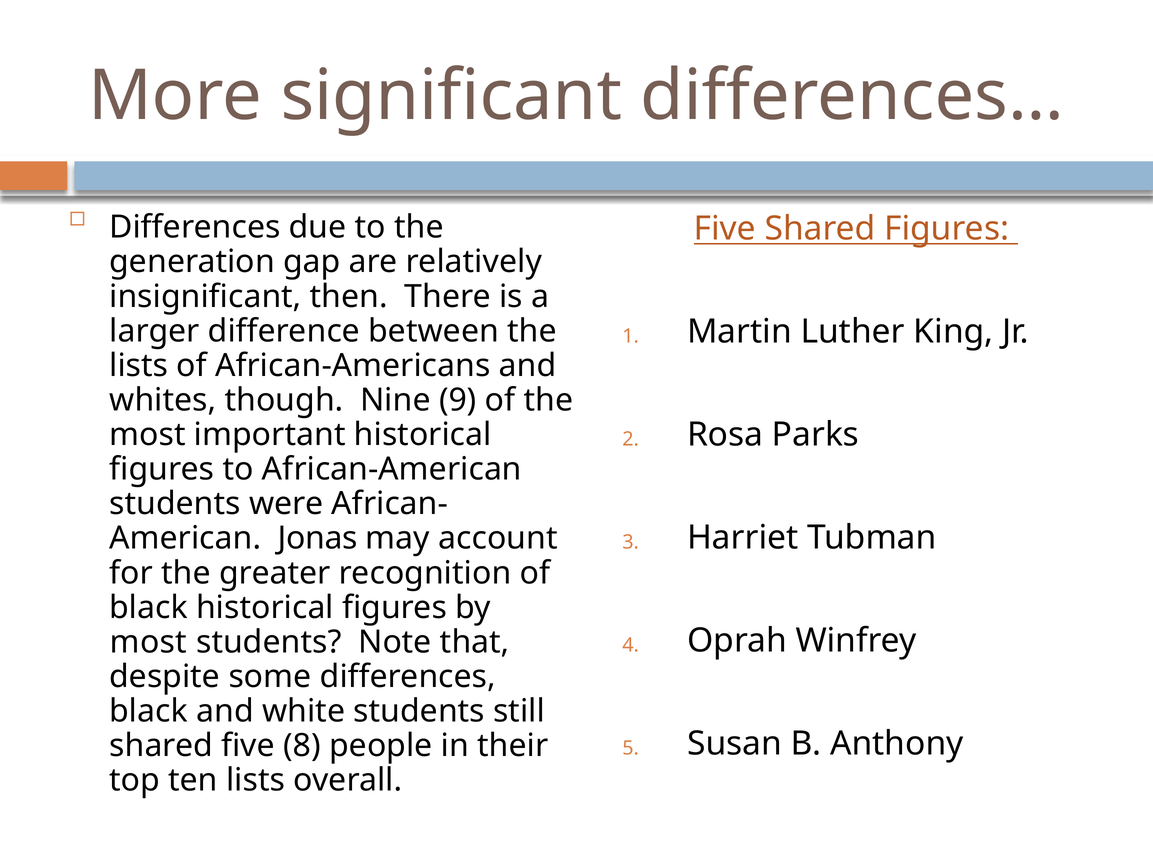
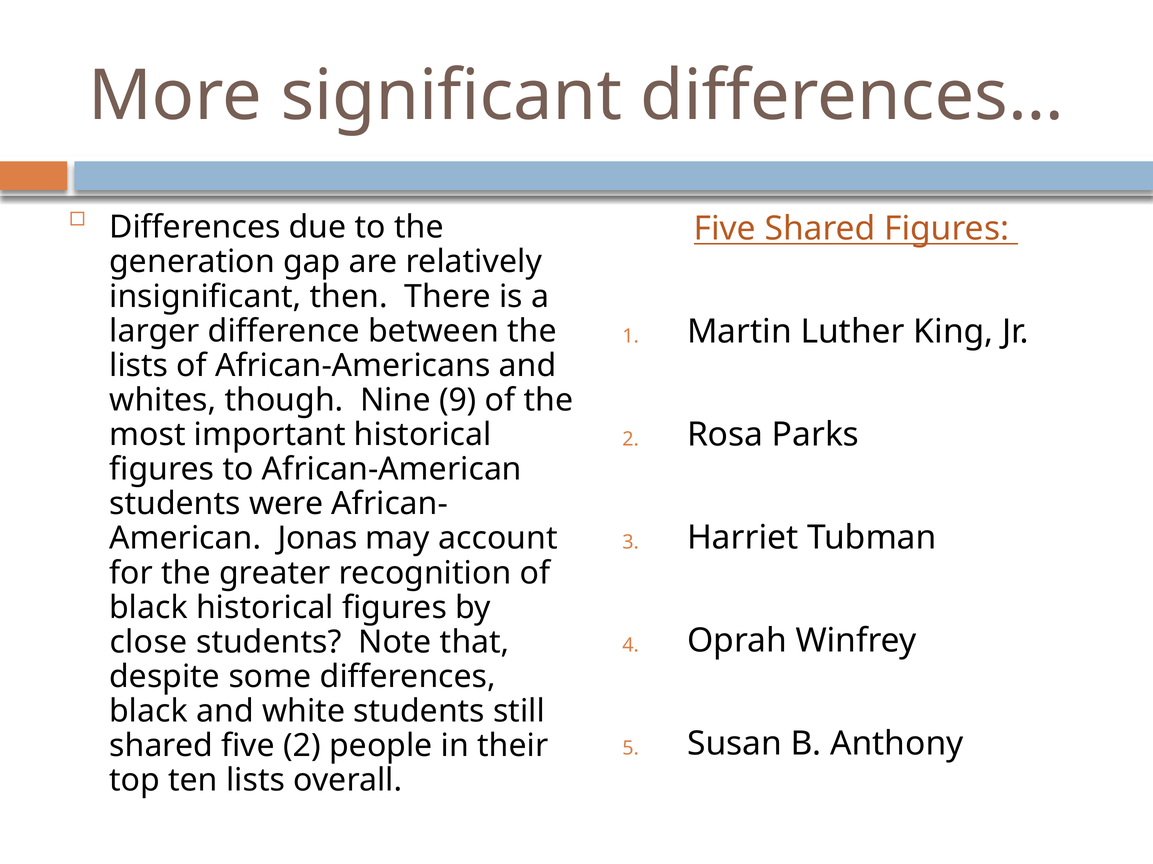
most: most -> close (148, 643)
five 8: 8 -> 2 (302, 746)
